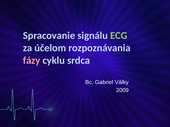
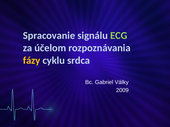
fázy colour: pink -> yellow (32, 61)
